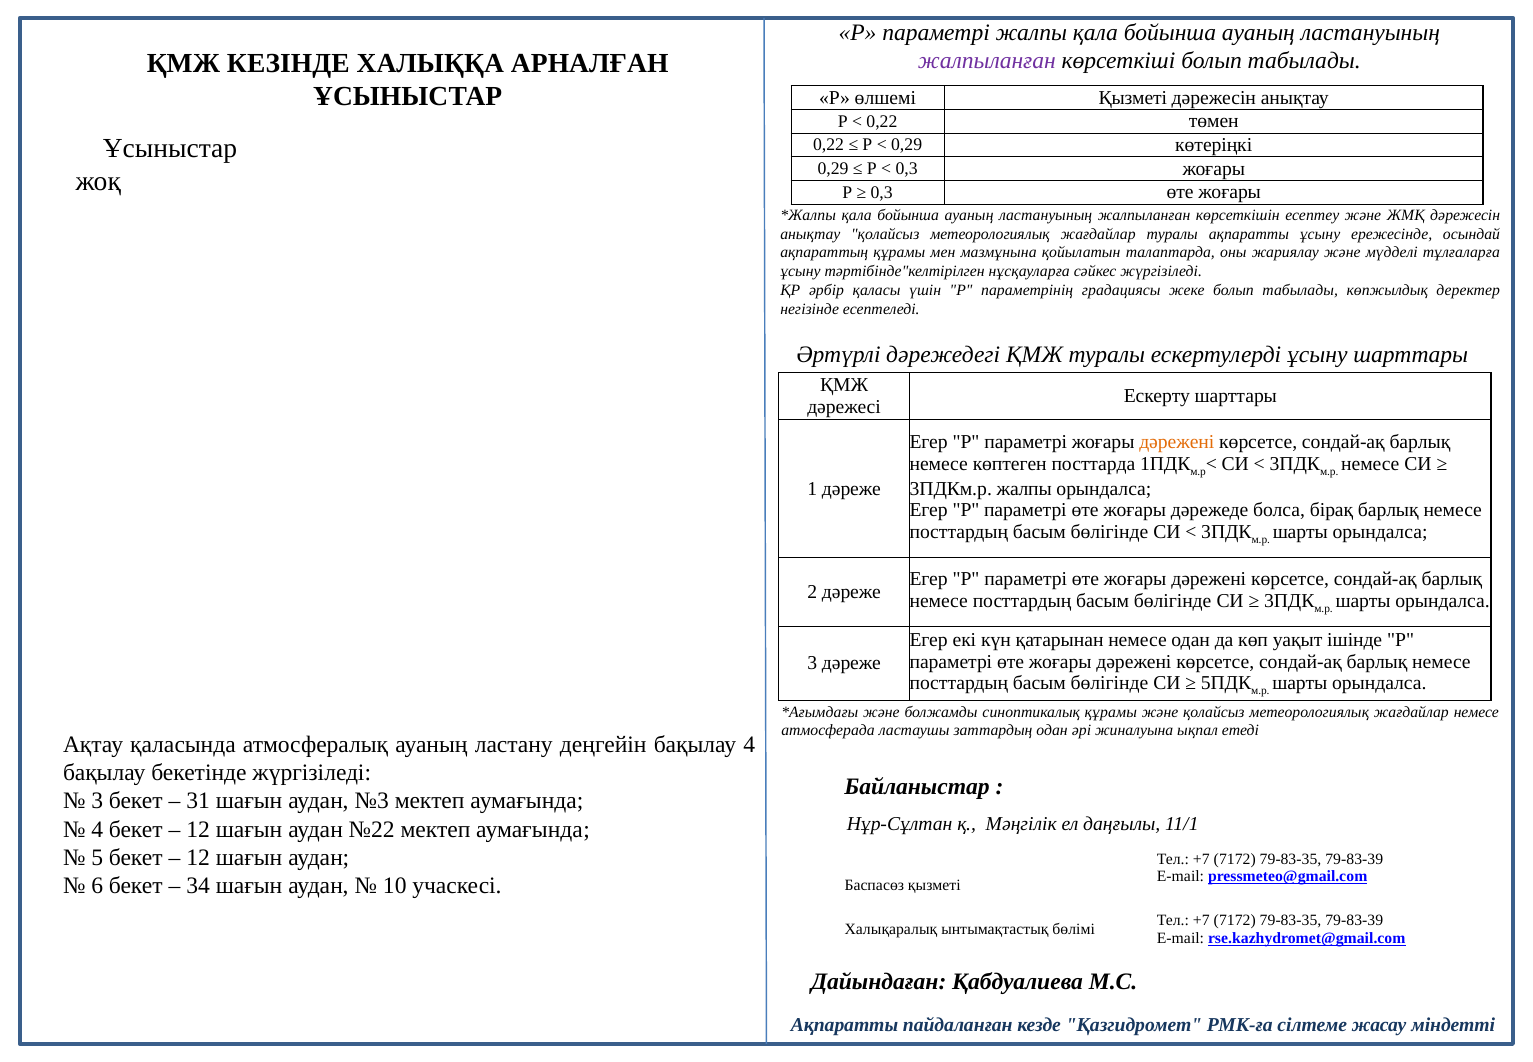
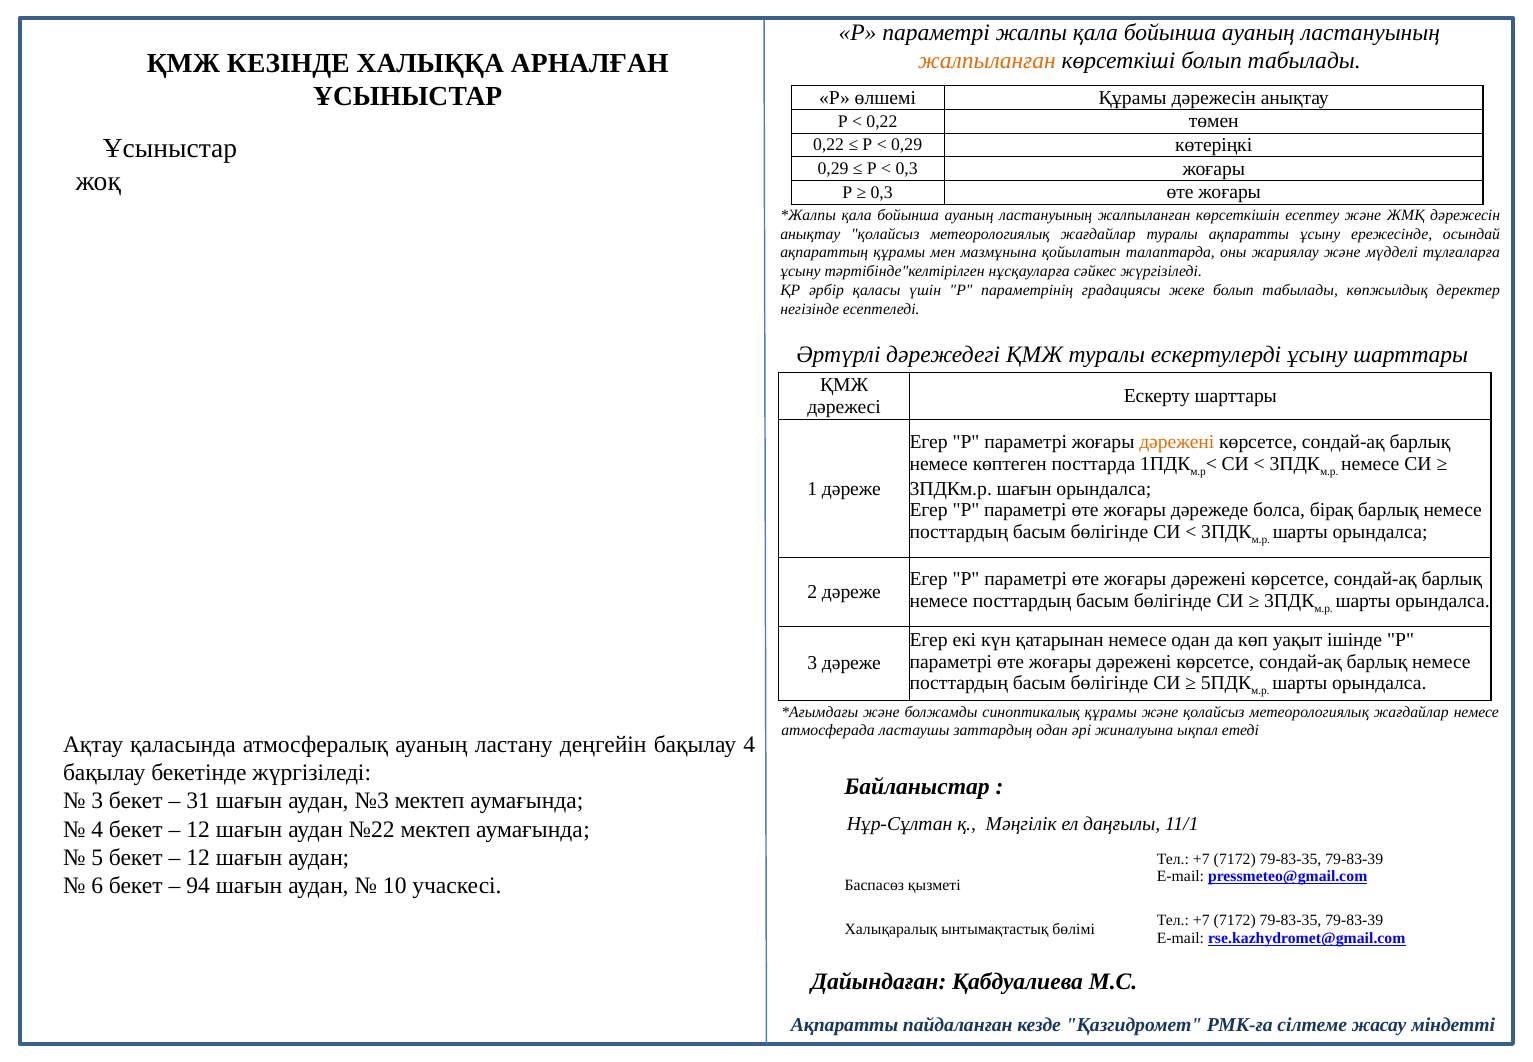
жалпыланған colour: purple -> orange (987, 61)
өлшемі Қызметі: Қызметі -> Құрамы (1133, 97)
3ПДКм.р жалпы: жалпы -> шағын (1024, 488)
34: 34 -> 94 (198, 885)
